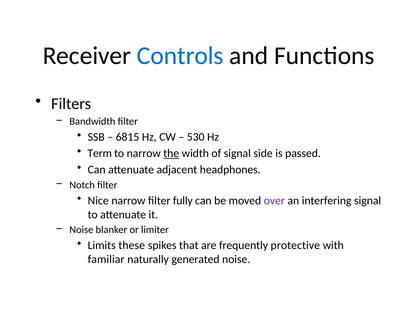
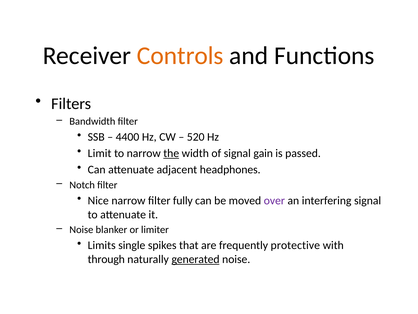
Controls colour: blue -> orange (180, 56)
6815: 6815 -> 4400 (127, 137)
530: 530 -> 520 (196, 137)
Term: Term -> Limit (100, 153)
side: side -> gain (263, 153)
these: these -> single (132, 245)
familiar: familiar -> through (106, 259)
generated underline: none -> present (196, 259)
